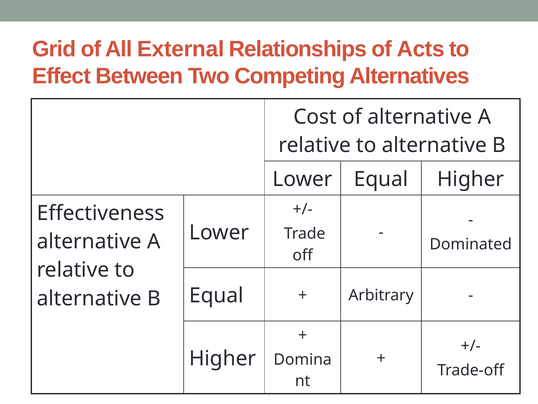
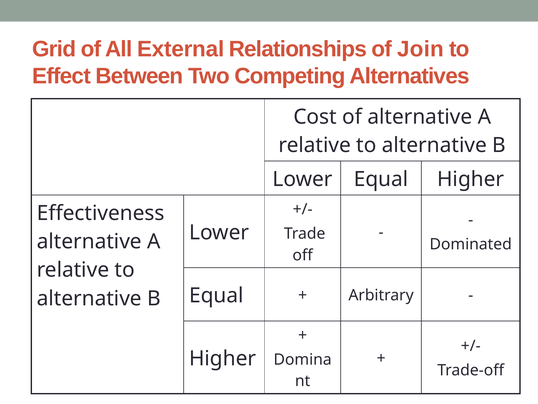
Acts: Acts -> Join (420, 49)
